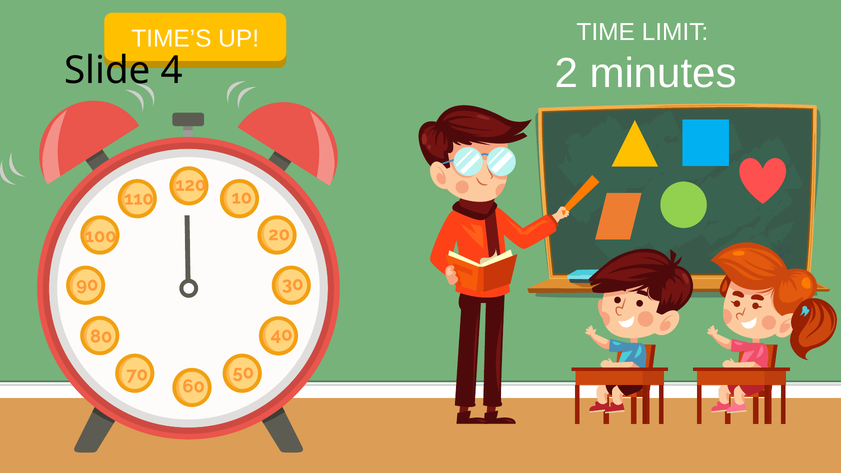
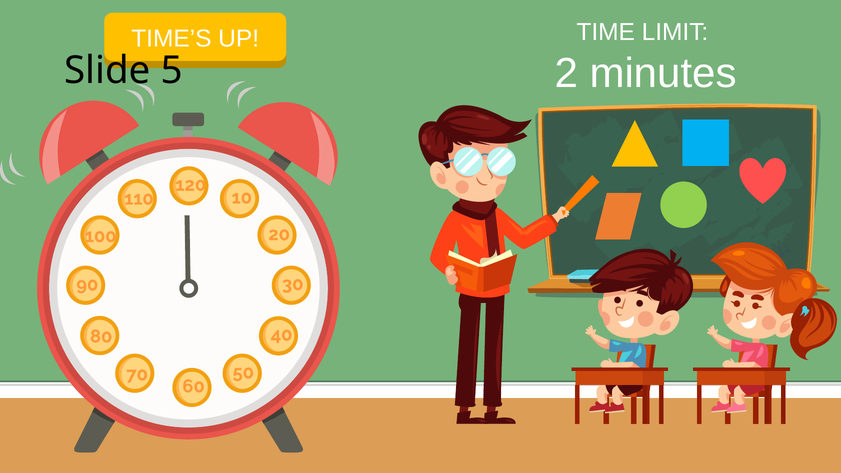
4: 4 -> 5 (172, 71)
